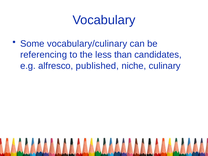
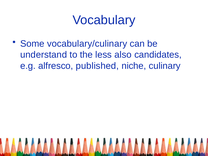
referencing: referencing -> understand (44, 55)
than: than -> also (123, 55)
